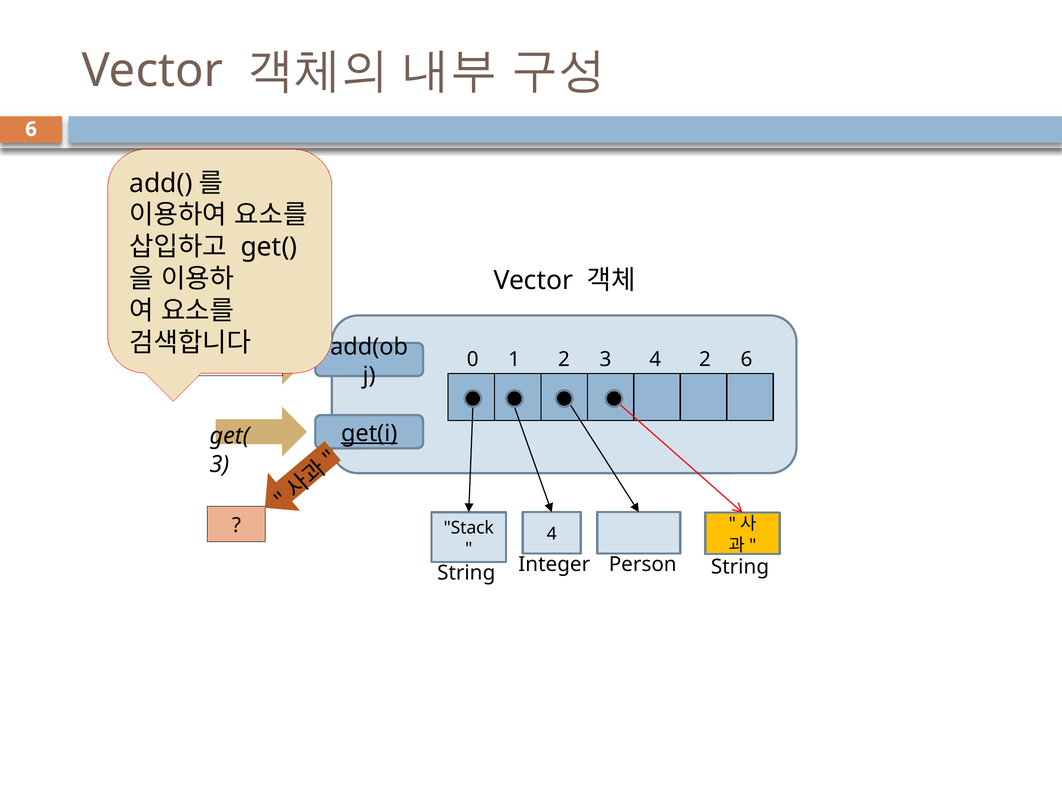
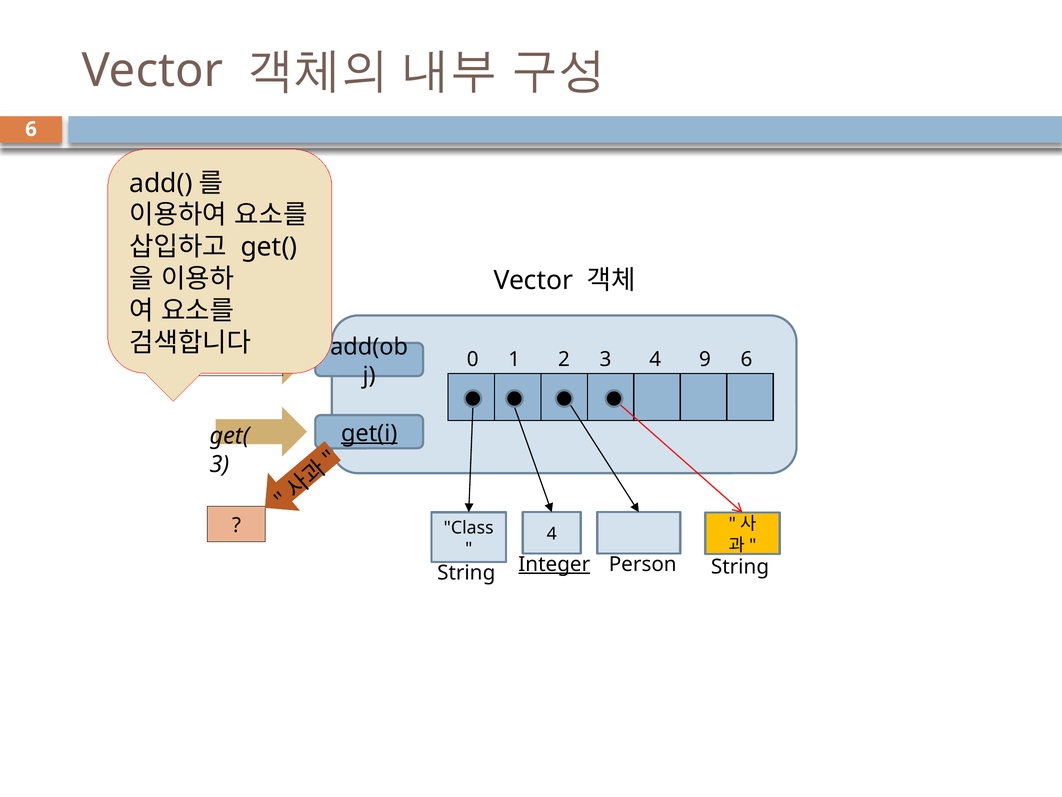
4 2: 2 -> 9 (705, 359)
Stack: Stack -> Class (469, 527)
Integer underline: none -> present (554, 564)
